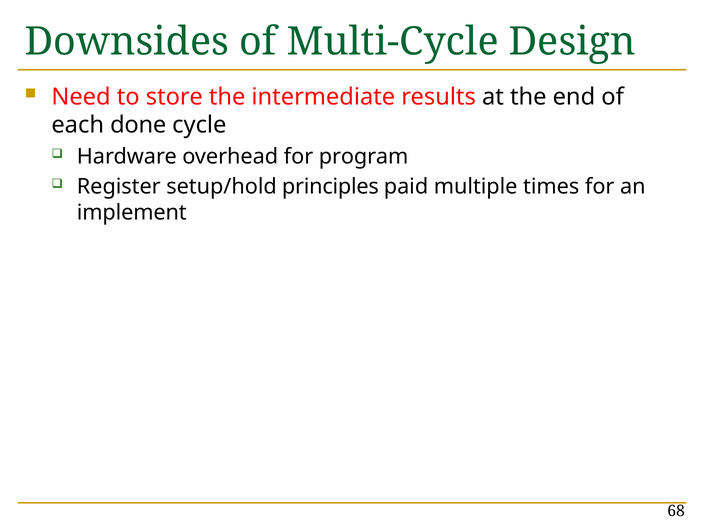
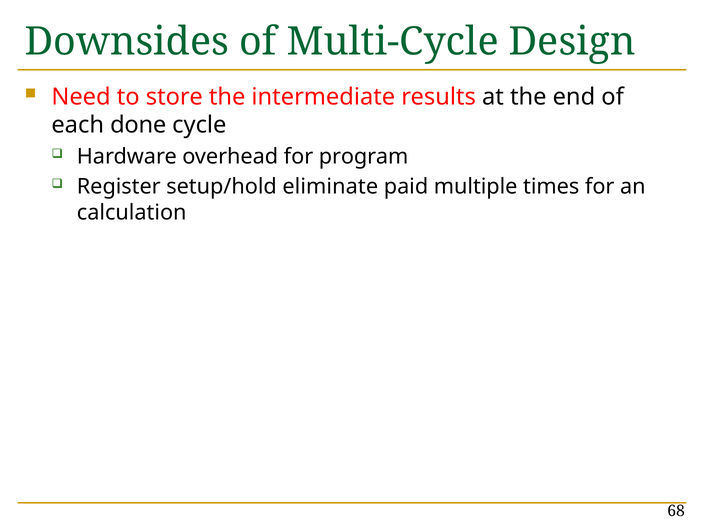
principles: principles -> eliminate (330, 187)
implement: implement -> calculation (132, 213)
